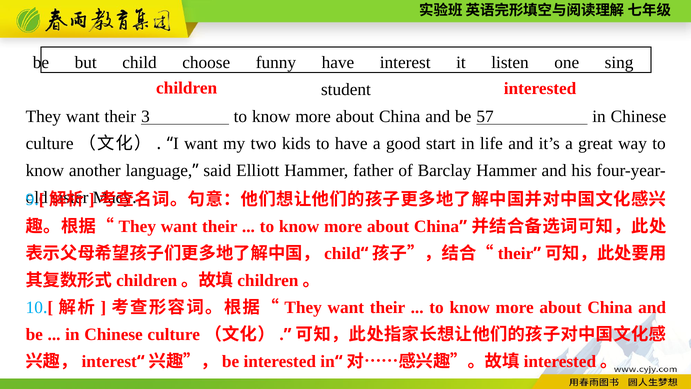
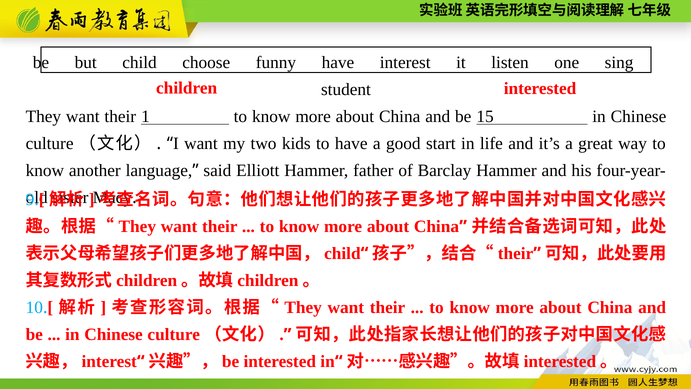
3: 3 -> 1 (146, 117)
57: 57 -> 15 (485, 117)
